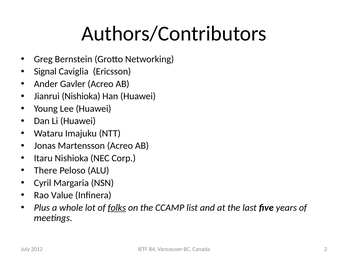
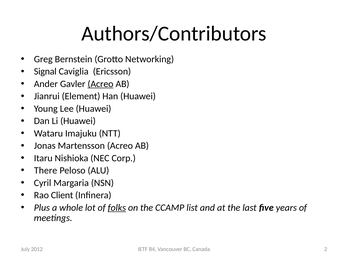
Acreo underline: none -> present (100, 84)
Jianrui Nishioka: Nishioka -> Element (81, 96)
Value: Value -> Client (62, 195)
